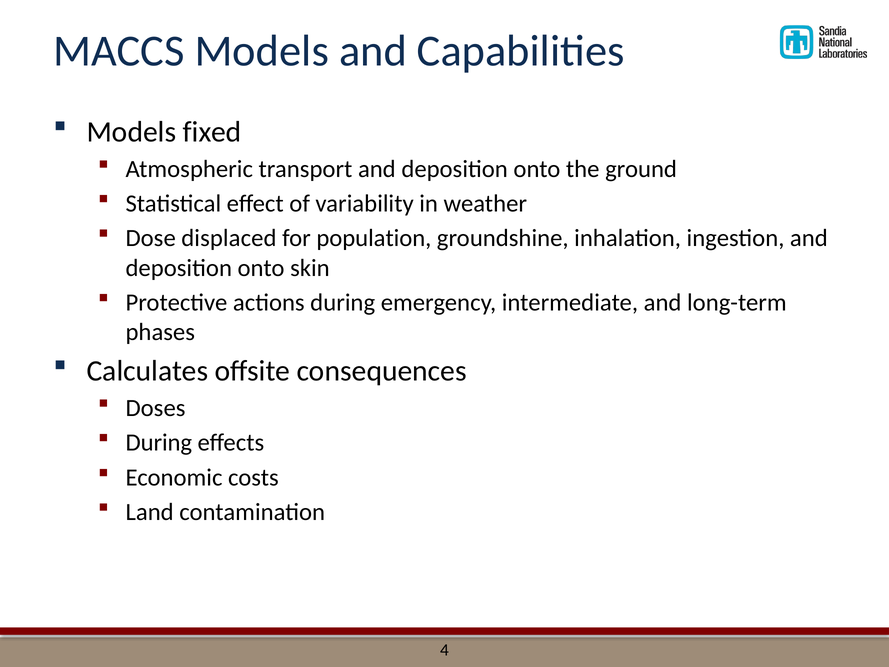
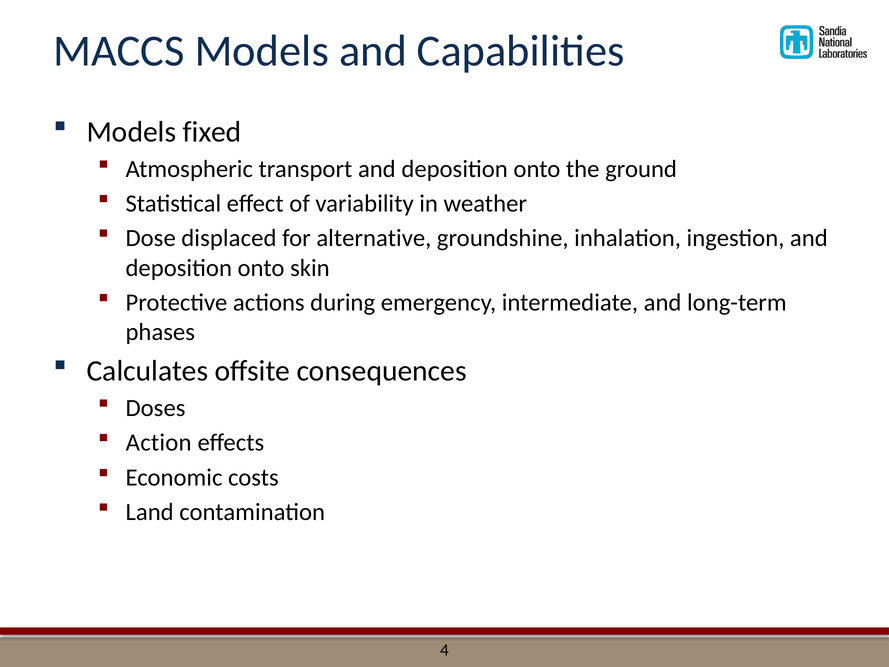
population: population -> alternative (374, 238)
During: During -> Action (159, 443)
